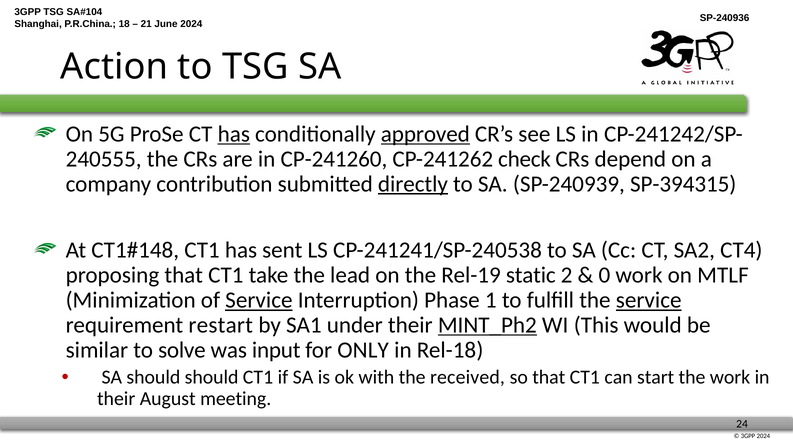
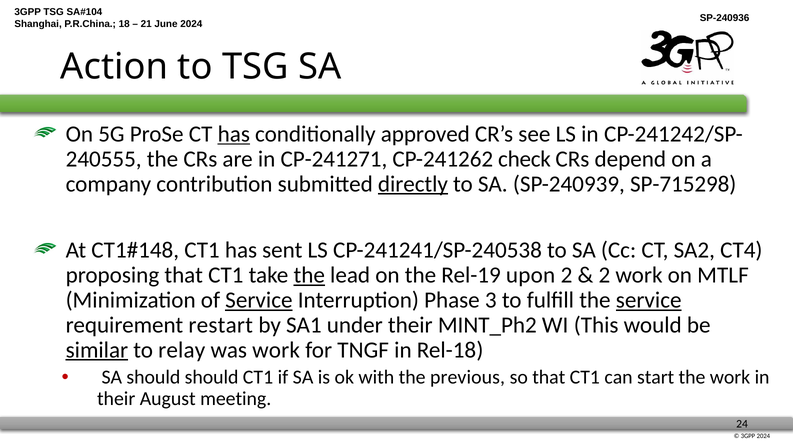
approved underline: present -> none (425, 134)
CP-241260: CP-241260 -> CP-241271 (334, 159)
SP-394315: SP-394315 -> SP-715298 (683, 184)
the underline: none -> present (309, 275)
static: static -> upon (531, 275)
0: 0 -> 2 (604, 275)
1: 1 -> 3 (491, 300)
MINT_Ph2 underline: present -> none (487, 325)
similar underline: none -> present (97, 350)
solve: solve -> relay (182, 350)
was input: input -> work (276, 350)
ONLY: ONLY -> TNGF (363, 350)
received: received -> previous (468, 377)
